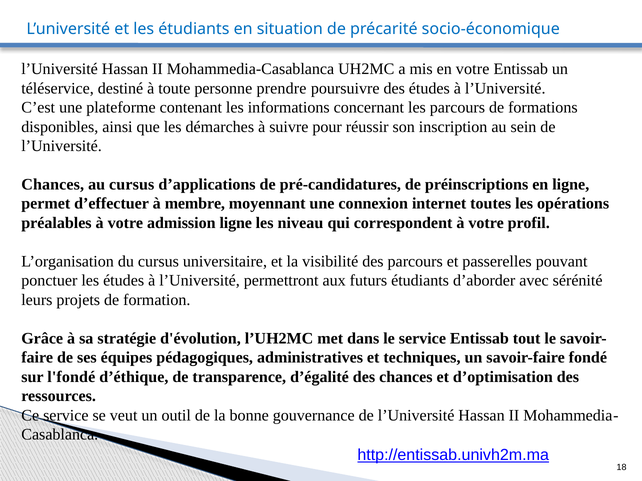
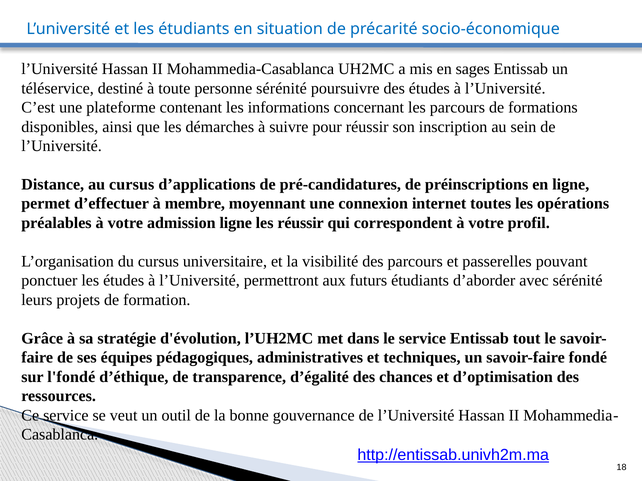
en votre: votre -> sages (473, 69)
personne prendre: prendre -> sérénité (282, 88)
Chances: Chances -> Distance (53, 185)
les niveau: niveau -> réussir (301, 223)
